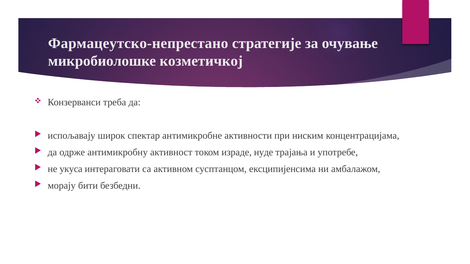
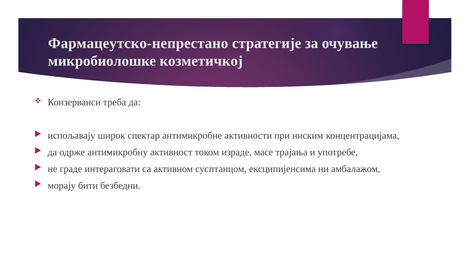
нуде: нуде -> масе (264, 152)
укуса: укуса -> граде (71, 169)
